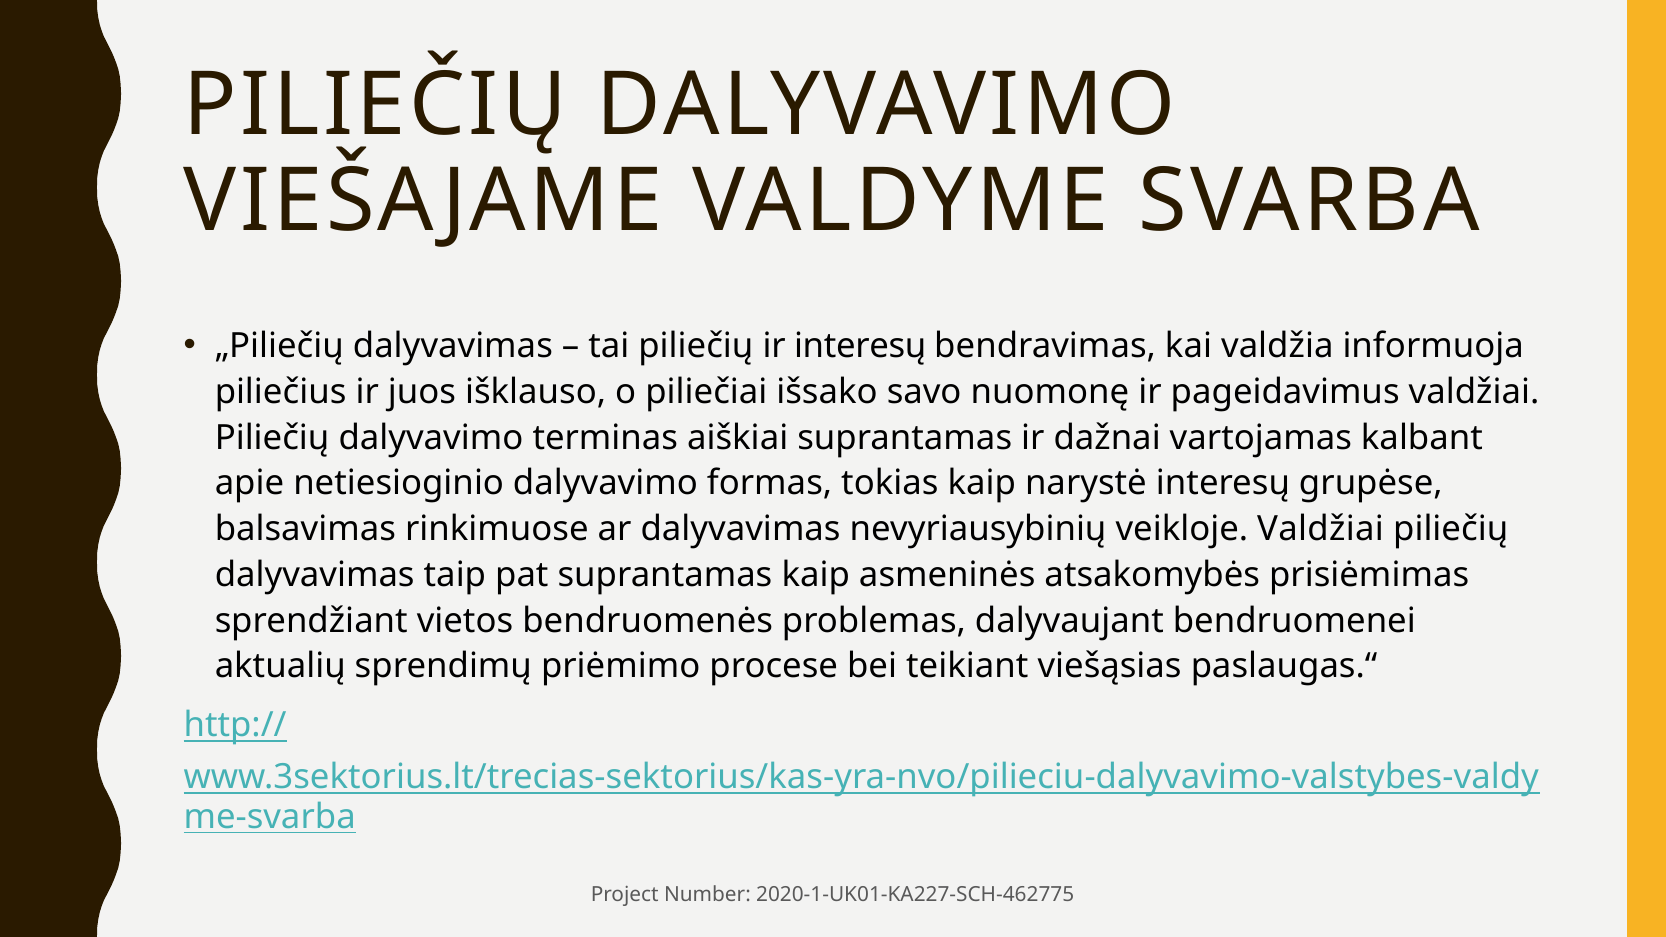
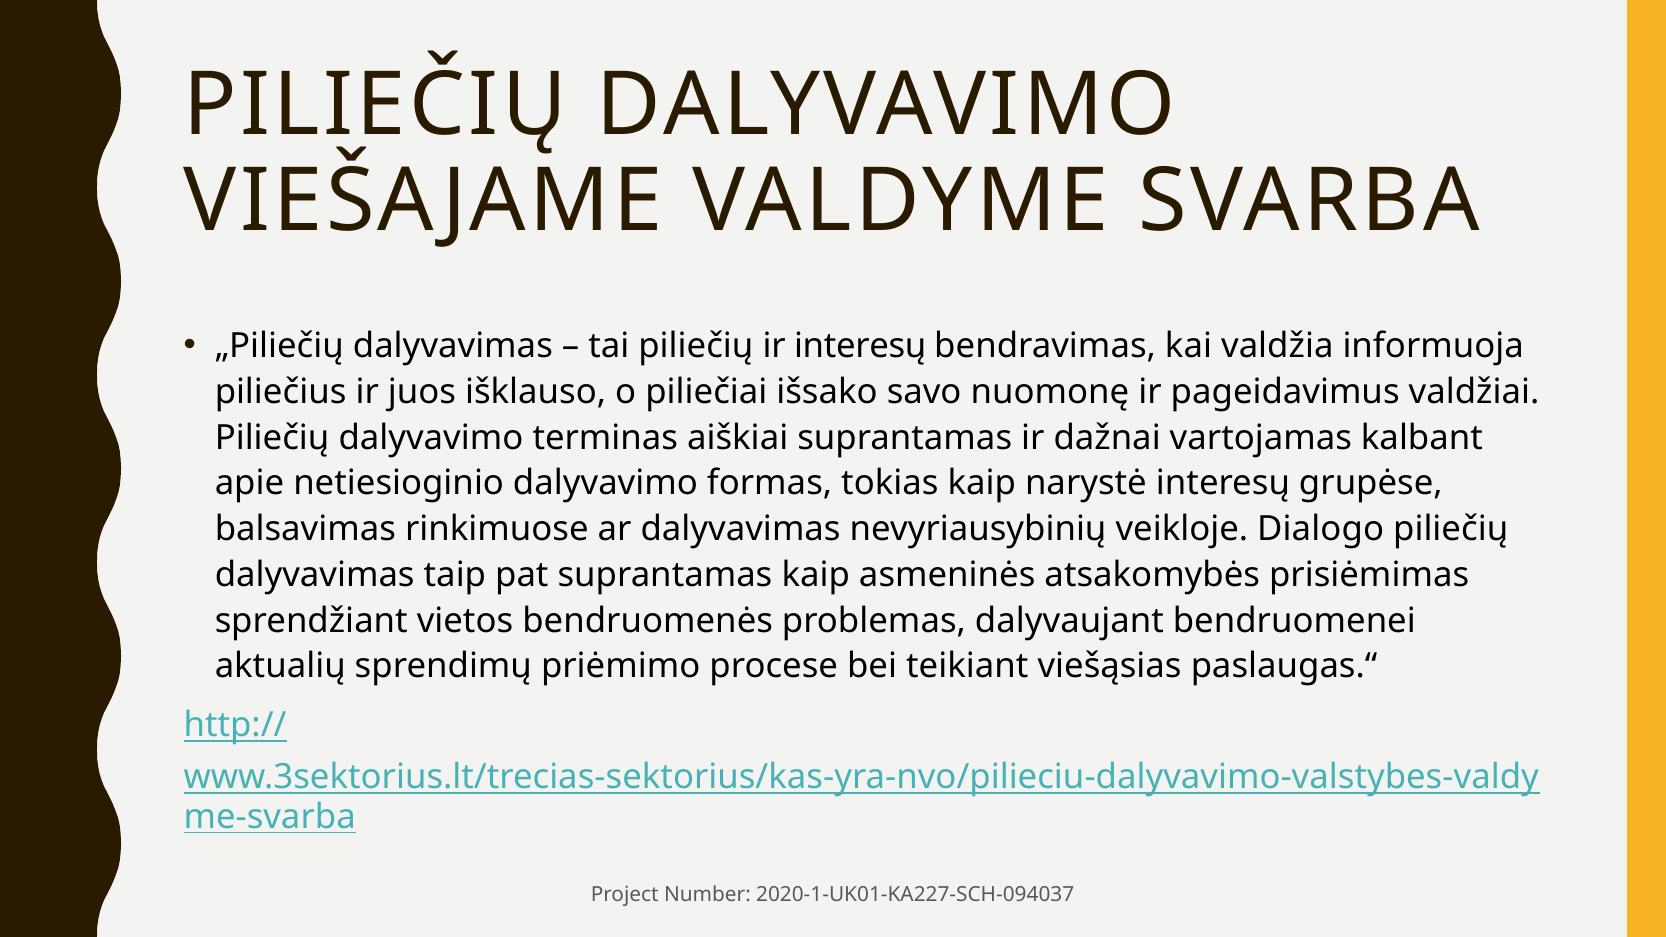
veikloje Valdžiai: Valdžiai -> Dialogo (1321, 529)
2020-1-UK01-KA227-SCH-462775: 2020-1-UK01-KA227-SCH-462775 -> 2020-1-UK01-KA227-SCH-094037 (915, 895)
